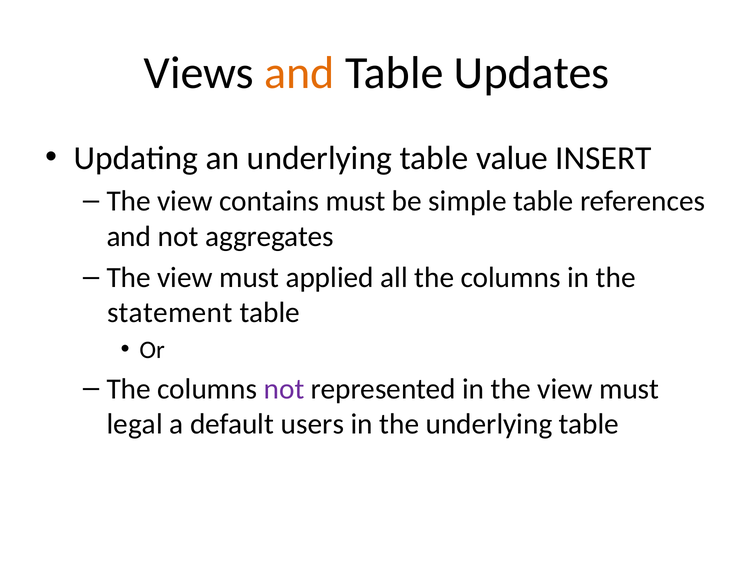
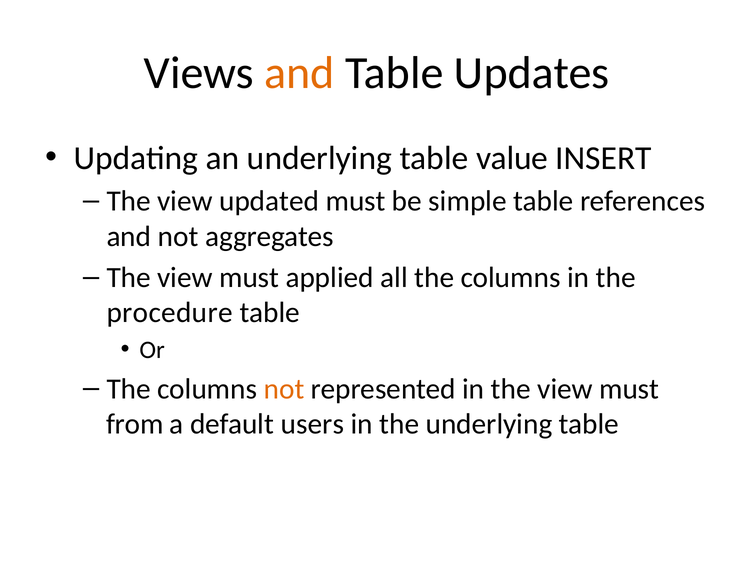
contains: contains -> updated (269, 201)
statement: statement -> procedure (170, 313)
not colour: purple -> orange (284, 389)
legal: legal -> from (135, 424)
